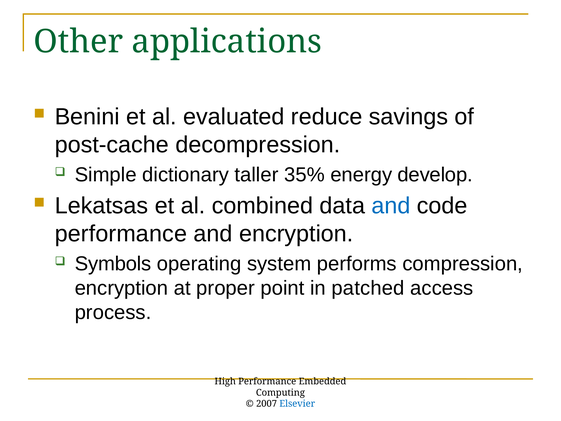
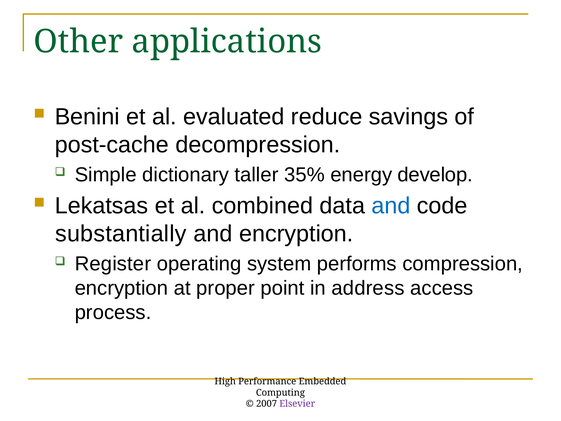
performance: performance -> substantially (121, 234)
Symbols: Symbols -> Register (113, 264)
patched: patched -> address (368, 288)
Elsevier colour: blue -> purple (297, 404)
